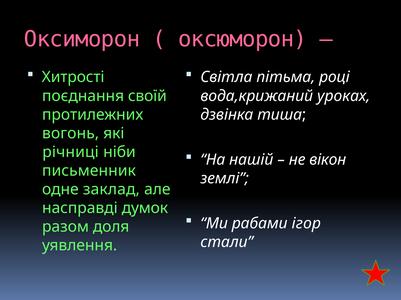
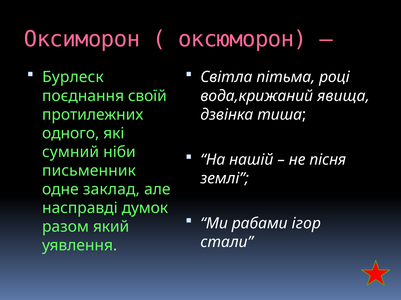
Хитрості: Хитрості -> Бурлеск (73, 77)
уроках: уроках -> явища (344, 96)
вогонь: вогонь -> одного (71, 134)
річниці: річниці -> сумний (71, 152)
вікон: вікон -> пісня (328, 160)
доля: доля -> який (111, 227)
